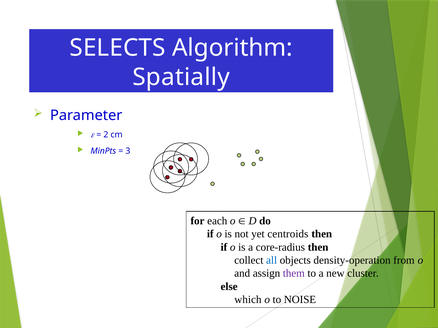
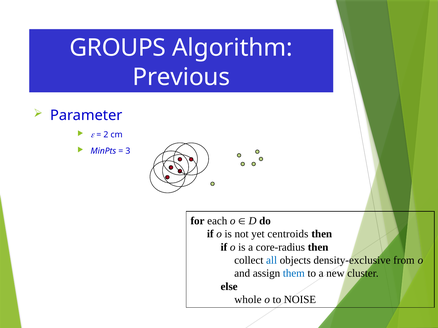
SELECTS: SELECTS -> GROUPS (118, 48)
Spatially: Spatially -> Previous (181, 77)
density-operation: density-operation -> density-exclusive (352, 261)
them colour: purple -> blue (294, 274)
which: which -> whole (248, 300)
